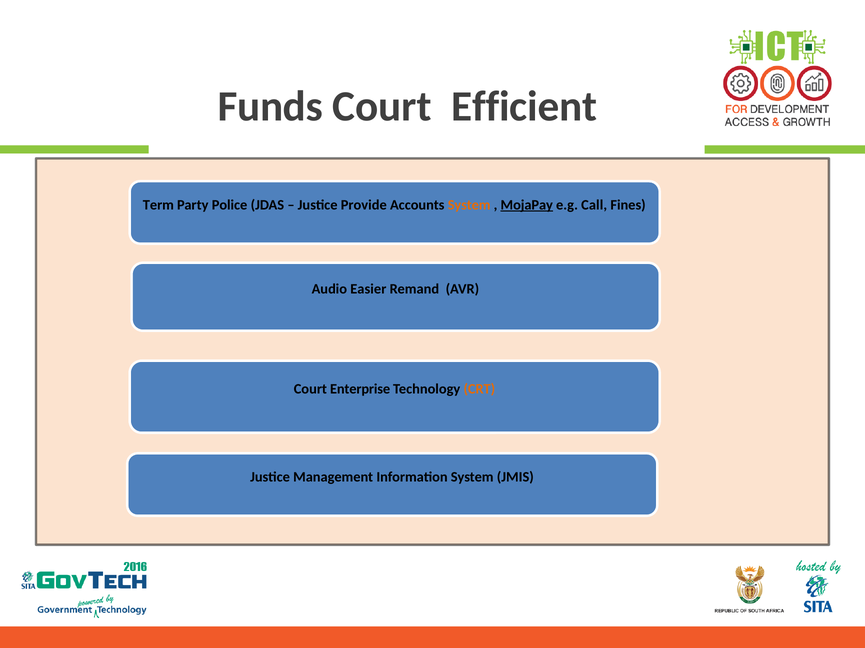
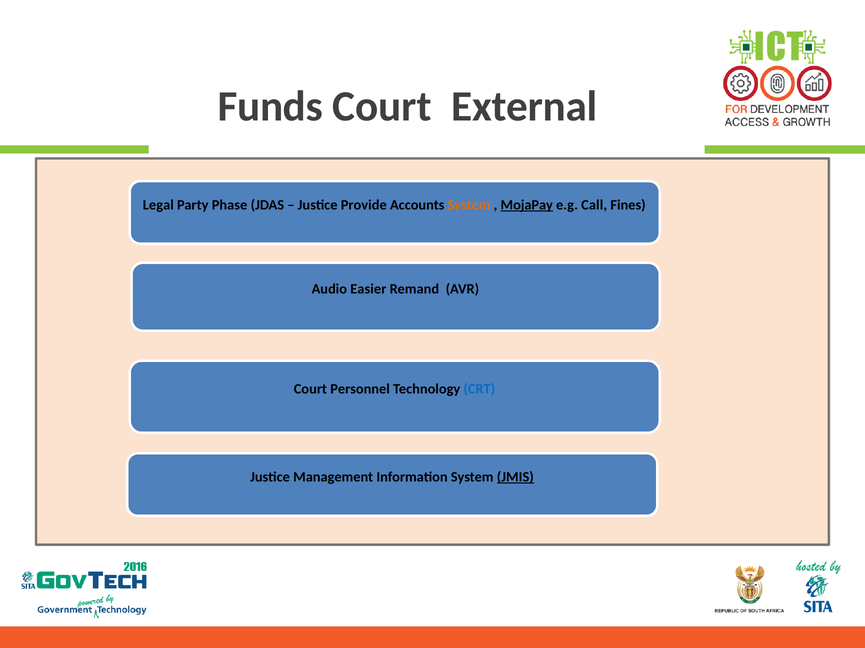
Efficient: Efficient -> External (524, 106)
Term: Term -> Legal (158, 205)
Police: Police -> Phase (230, 205)
Enterprise: Enterprise -> Personnel (360, 390)
CRT colour: orange -> blue (479, 390)
JMIS underline: none -> present (515, 477)
